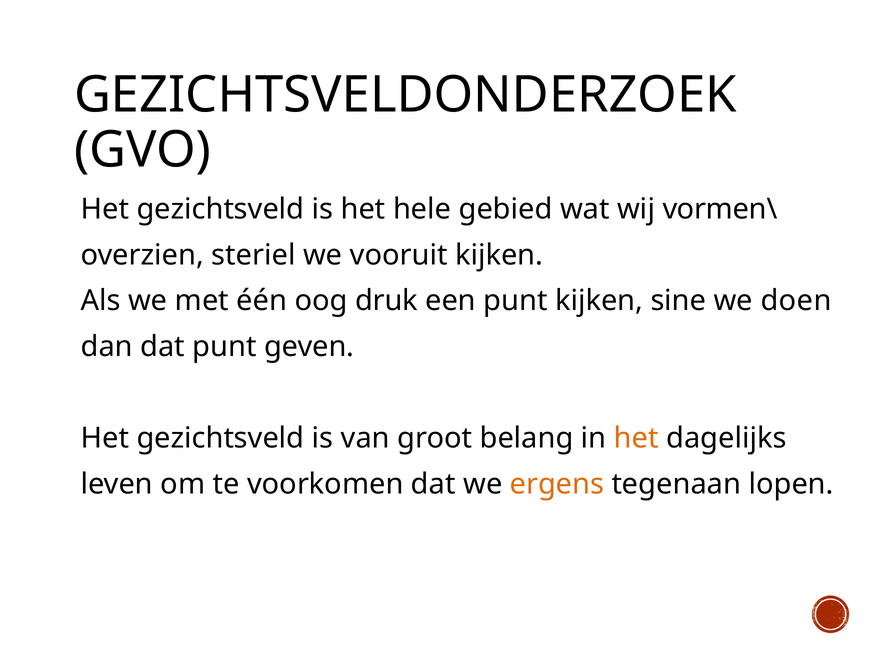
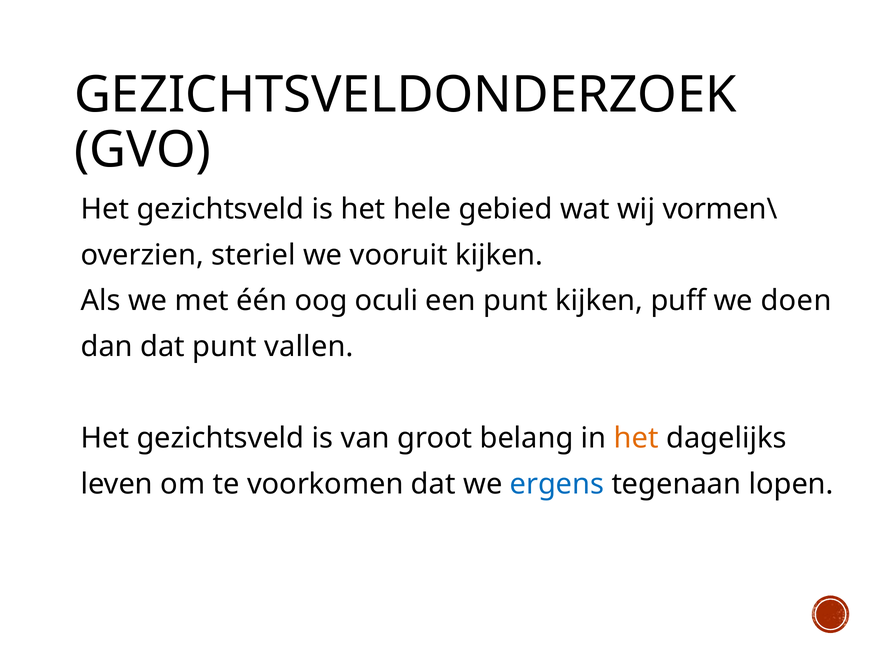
druk: druk -> oculi (387, 301)
sine: sine -> puff (678, 301)
geven: geven -> vallen (309, 347)
ergens colour: orange -> blue (557, 484)
